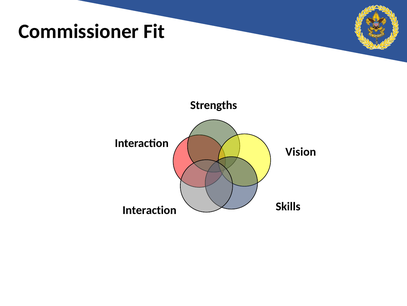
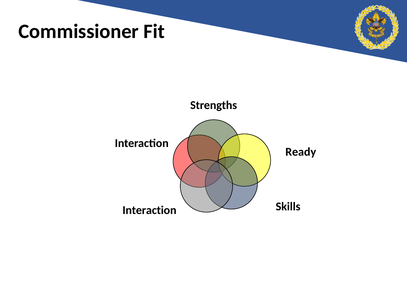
Vision: Vision -> Ready (301, 152)
